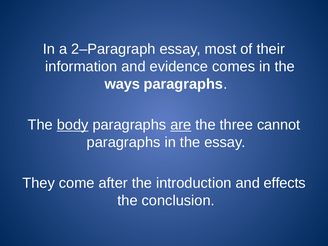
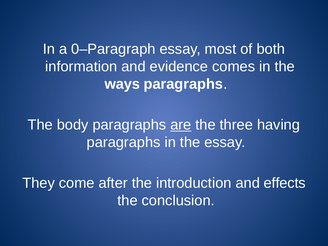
2–Paragraph: 2–Paragraph -> 0–Paragraph (113, 49)
their: their -> both (271, 49)
body underline: present -> none (73, 125)
cannot: cannot -> having (278, 125)
